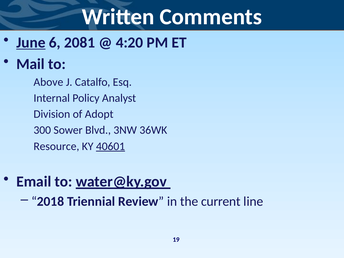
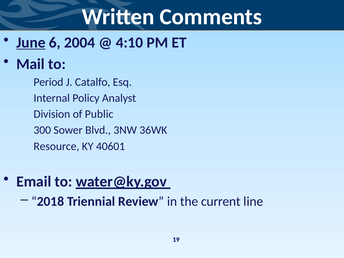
2081: 2081 -> 2004 (80, 43)
4:20: 4:20 -> 4:10 (129, 43)
Above: Above -> Period (48, 82)
Adopt: Adopt -> Public (99, 114)
40601 underline: present -> none (111, 146)
